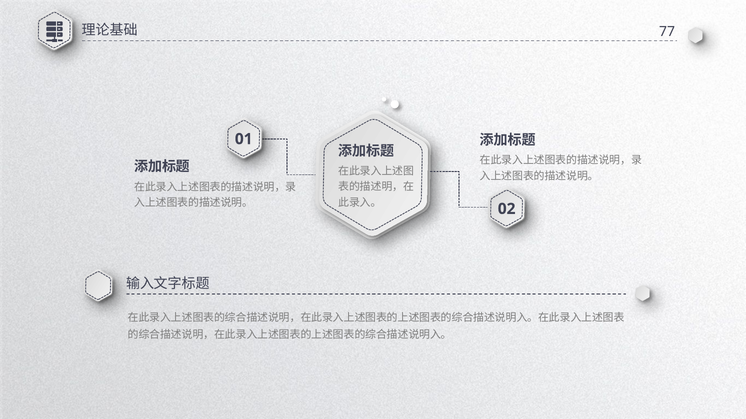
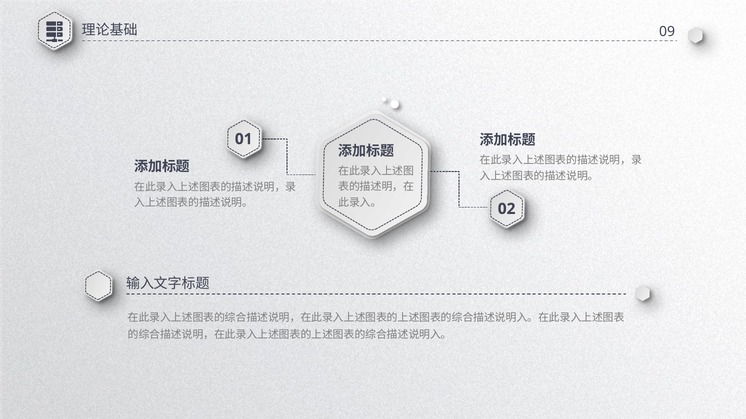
77: 77 -> 09 (667, 32)
